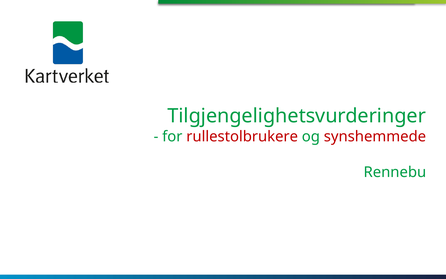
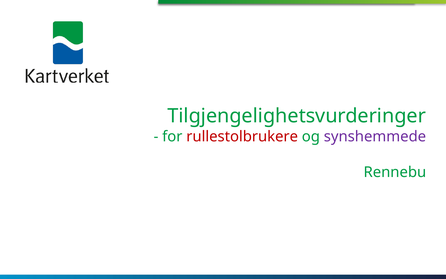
synshemmede colour: red -> purple (375, 136)
